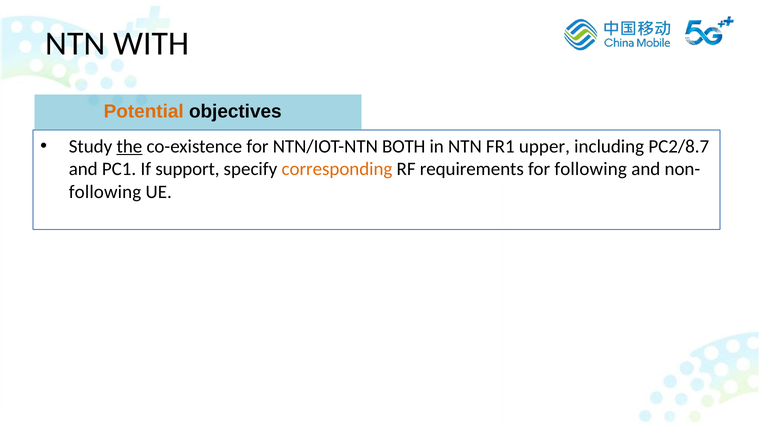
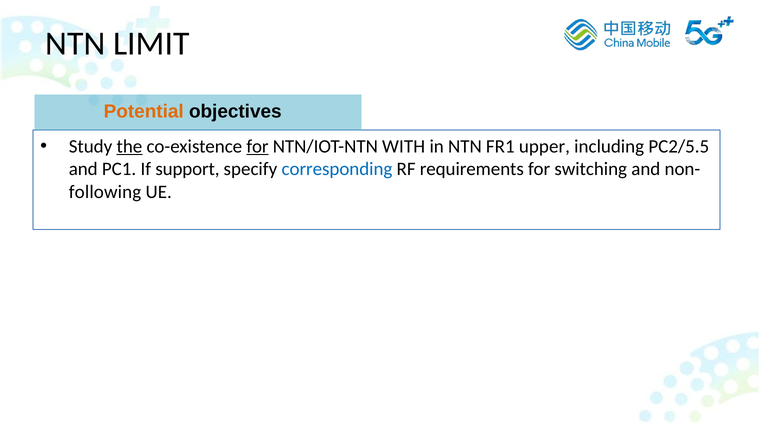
WITH: WITH -> LIMIT (151, 43)
for underline: none -> present (258, 146)
BOTH: BOTH -> WITH (404, 146)
PC2/8.7: PC2/8.7 -> PC2/5.5 (679, 146)
corresponding colour: orange -> blue (337, 169)
for following: following -> switching (591, 169)
